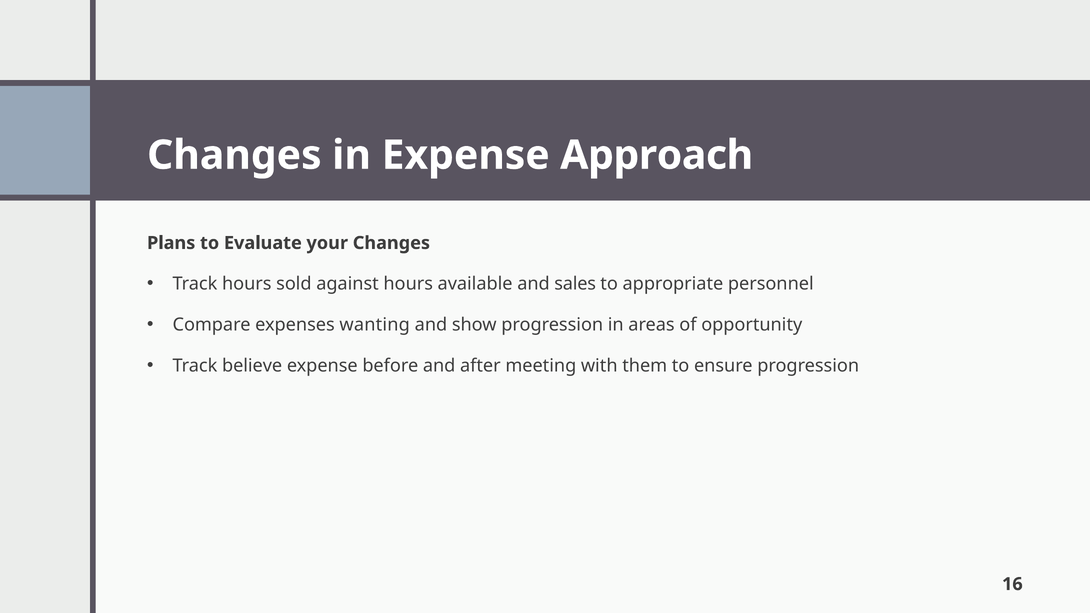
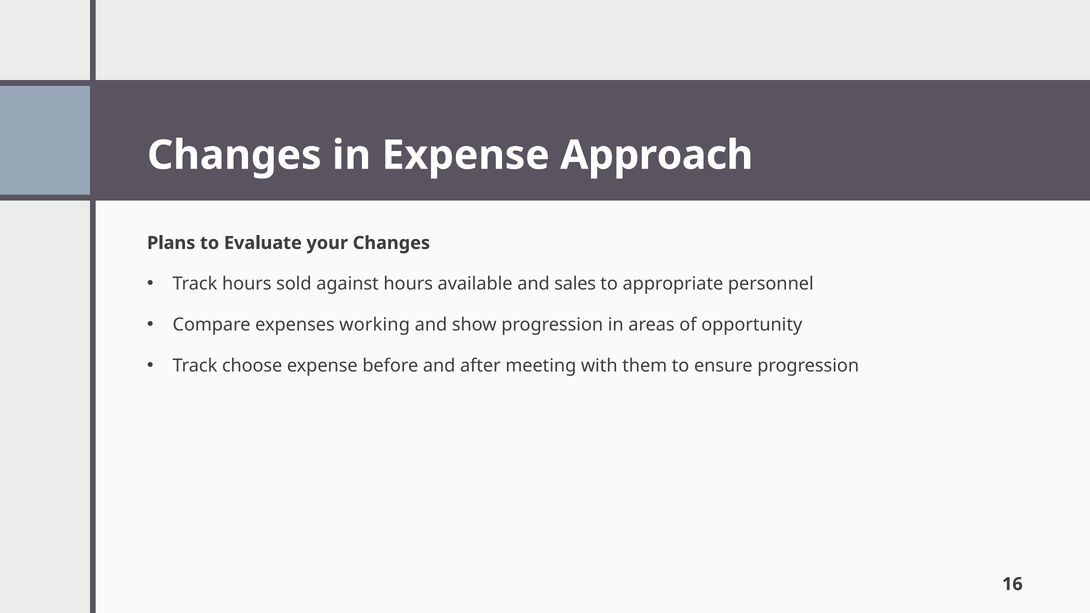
wanting: wanting -> working (375, 325)
believe: believe -> choose (252, 366)
